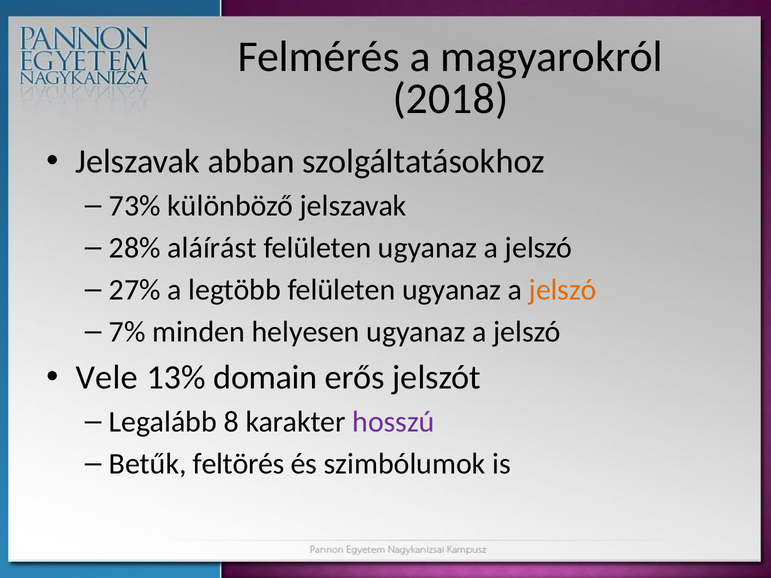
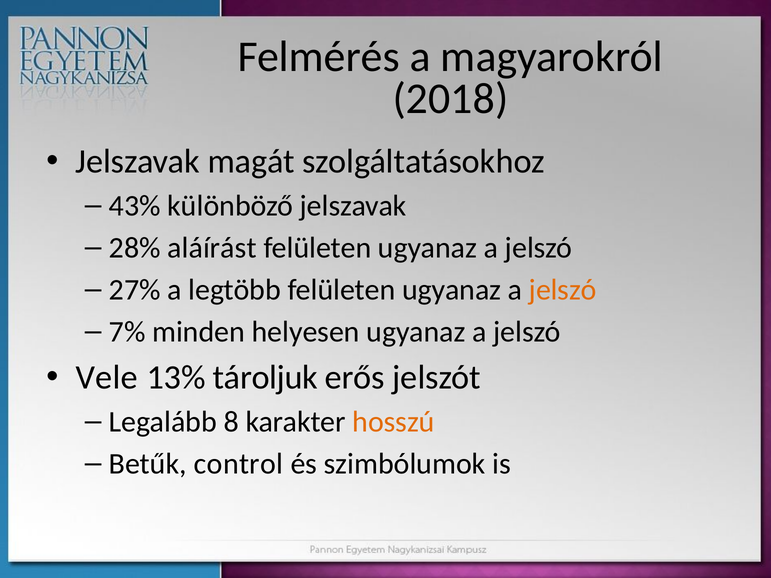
abban: abban -> magát (251, 162)
73%: 73% -> 43% (135, 206)
domain: domain -> tároljuk (265, 378)
hosszú colour: purple -> orange (394, 422)
feltörés: feltörés -> control (239, 464)
